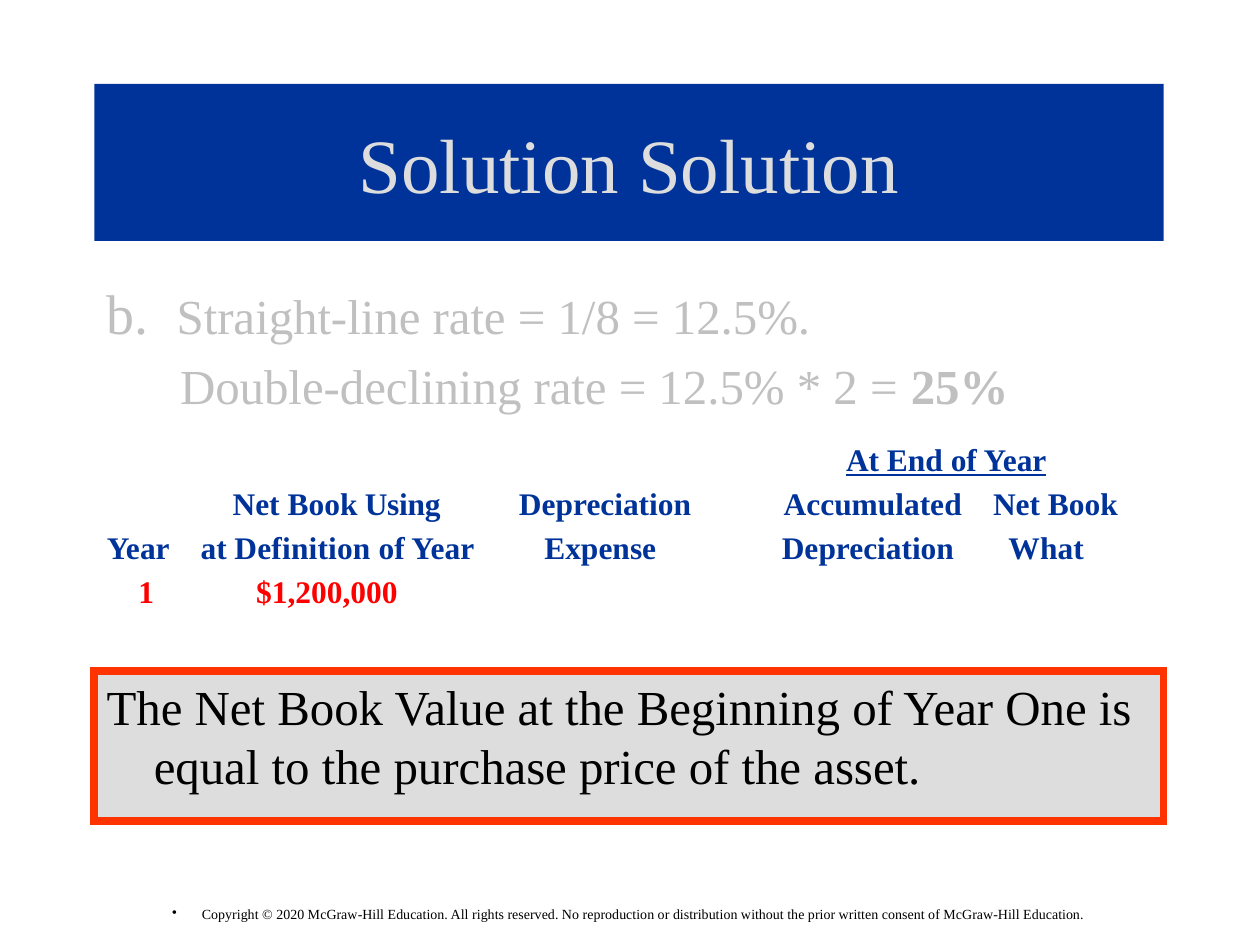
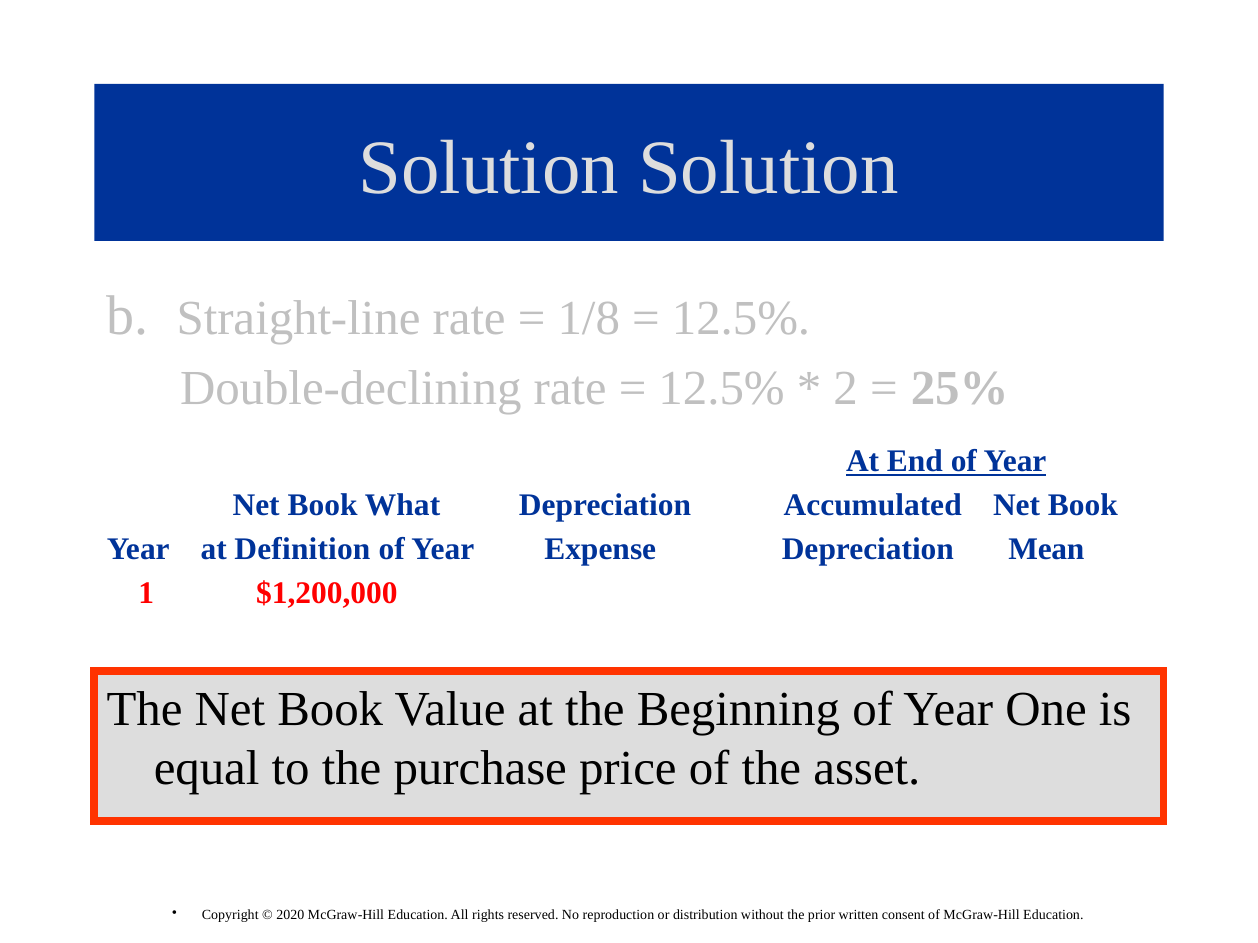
Using: Using -> What (403, 505)
What: What -> Mean (1046, 549)
